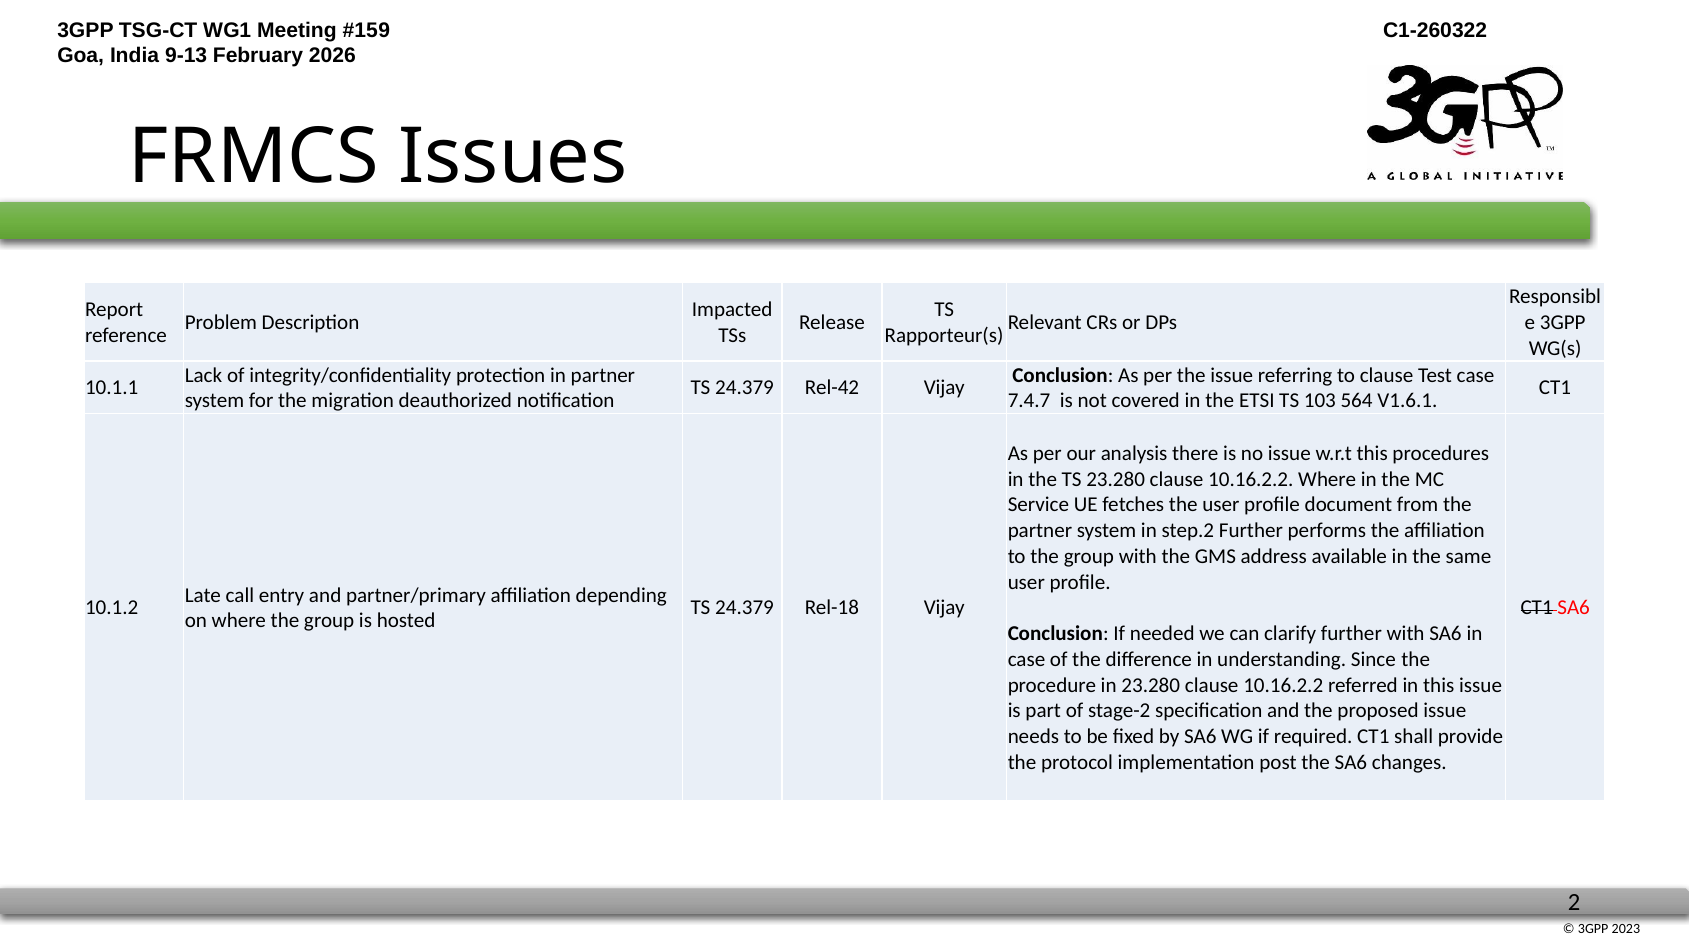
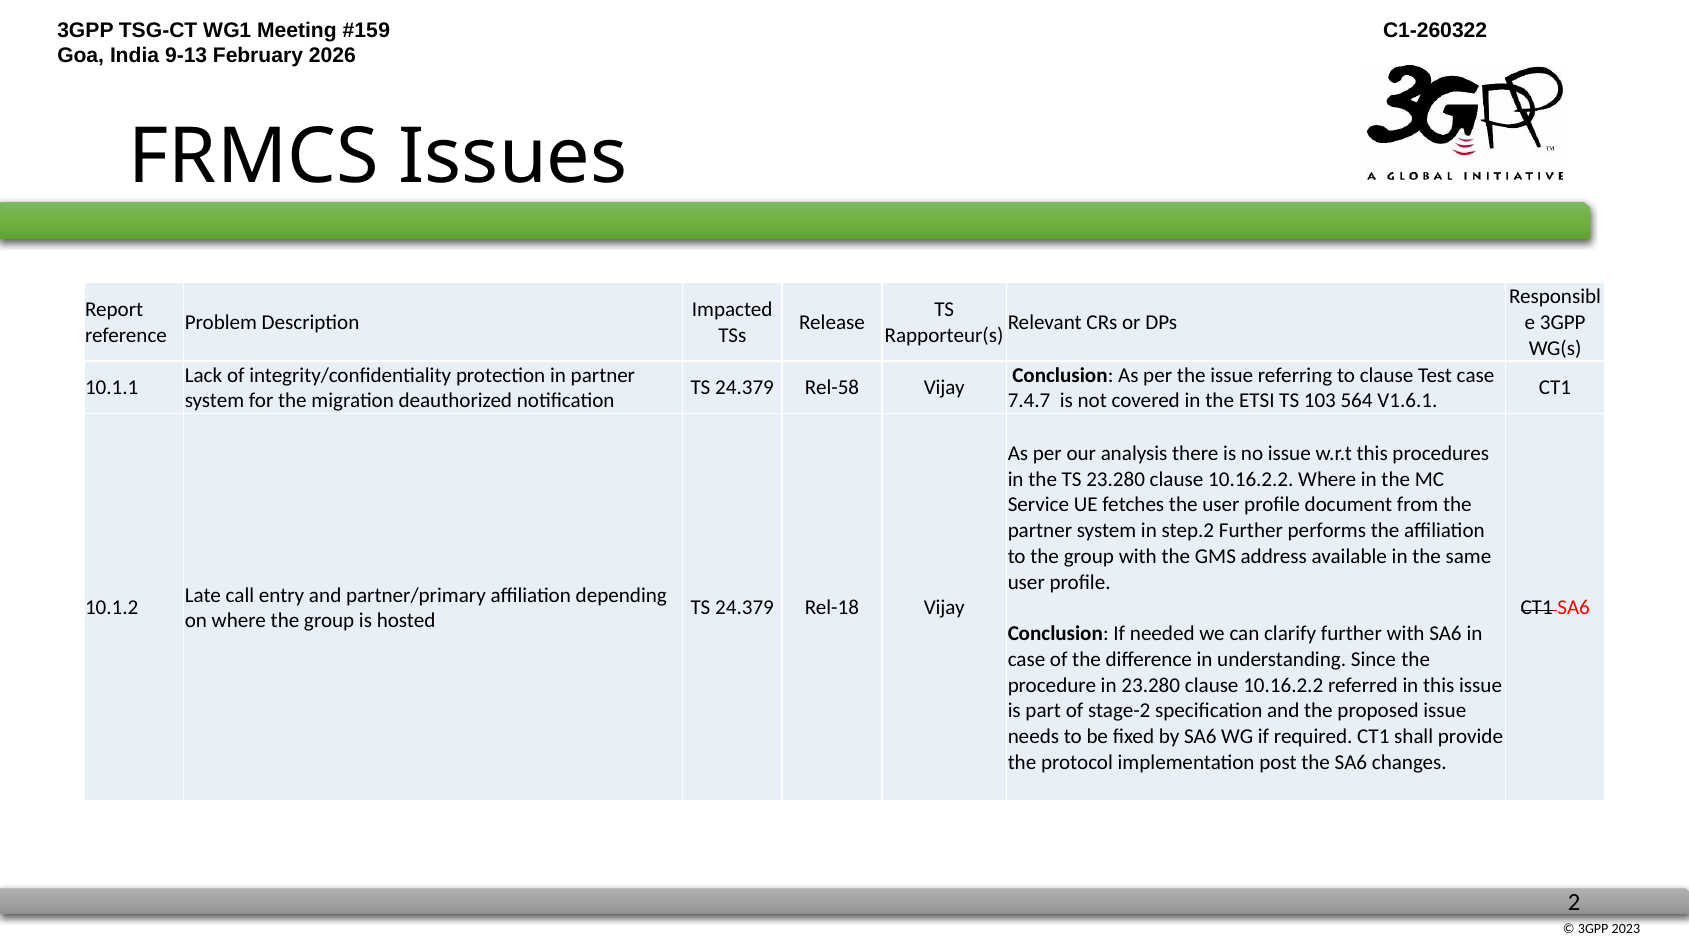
Rel-42: Rel-42 -> Rel-58 (832, 388)
